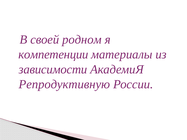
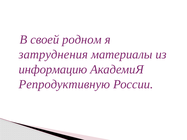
компетенции: компетенции -> затруднения (53, 55)
зависимости: зависимости -> информацию (53, 69)
